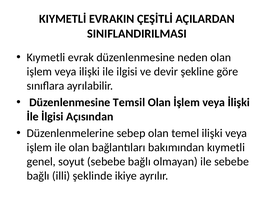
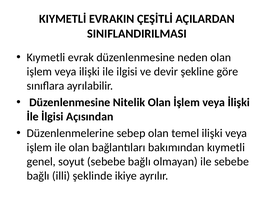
Temsil: Temsil -> Nitelik (129, 102)
